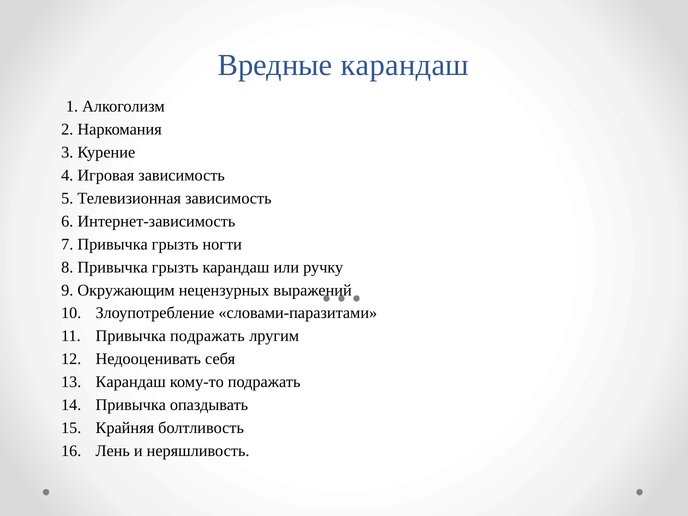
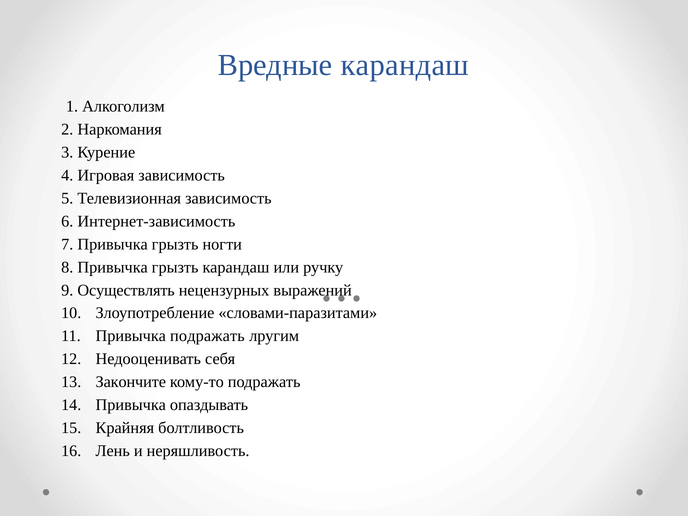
Окружающим: Окружающим -> Осуществлять (126, 290)
Карандаш: Карандаш -> Закончите (131, 382)
